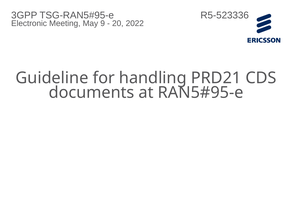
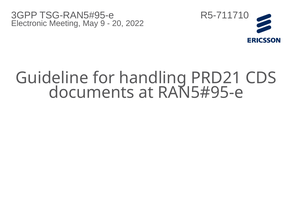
R5-523336: R5-523336 -> R5-711710 (225, 15)
